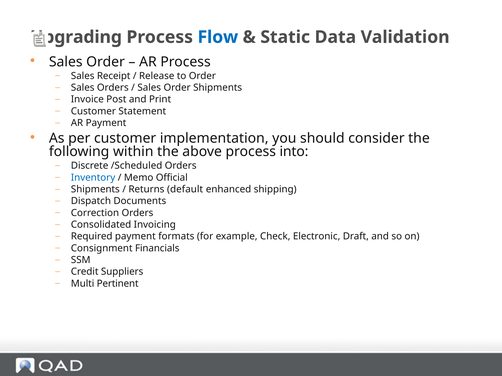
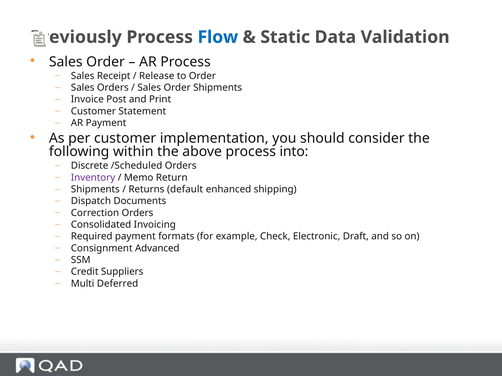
Upgrading: Upgrading -> Previously (76, 37)
Inventory colour: blue -> purple (93, 178)
Official: Official -> Return (172, 178)
Financials: Financials -> Advanced (157, 249)
Pertinent: Pertinent -> Deferred (118, 284)
